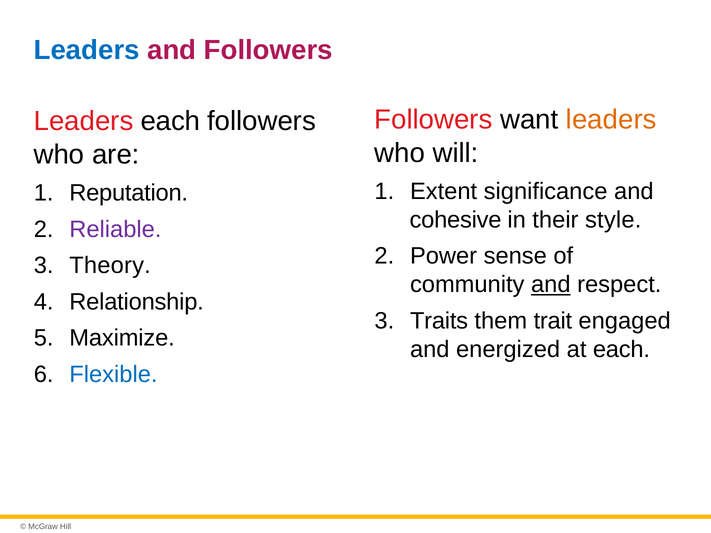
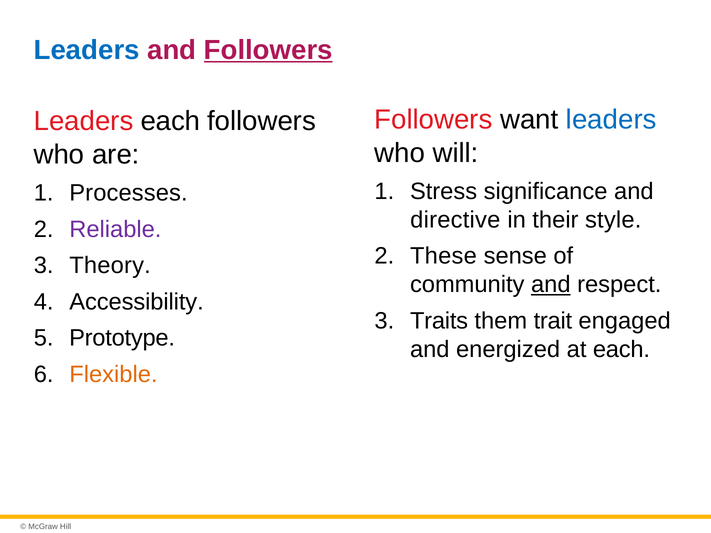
Followers underline: none -> present (268, 50)
leaders colour: orange -> blue (611, 120)
Extent: Extent -> Stress (444, 192)
Reputation: Reputation -> Processes (128, 193)
cohesive: cohesive -> directive (455, 220)
Power: Power -> These (443, 256)
Relationship: Relationship -> Accessibility (137, 302)
Maximize: Maximize -> Prototype (122, 338)
Flexible colour: blue -> orange (113, 375)
